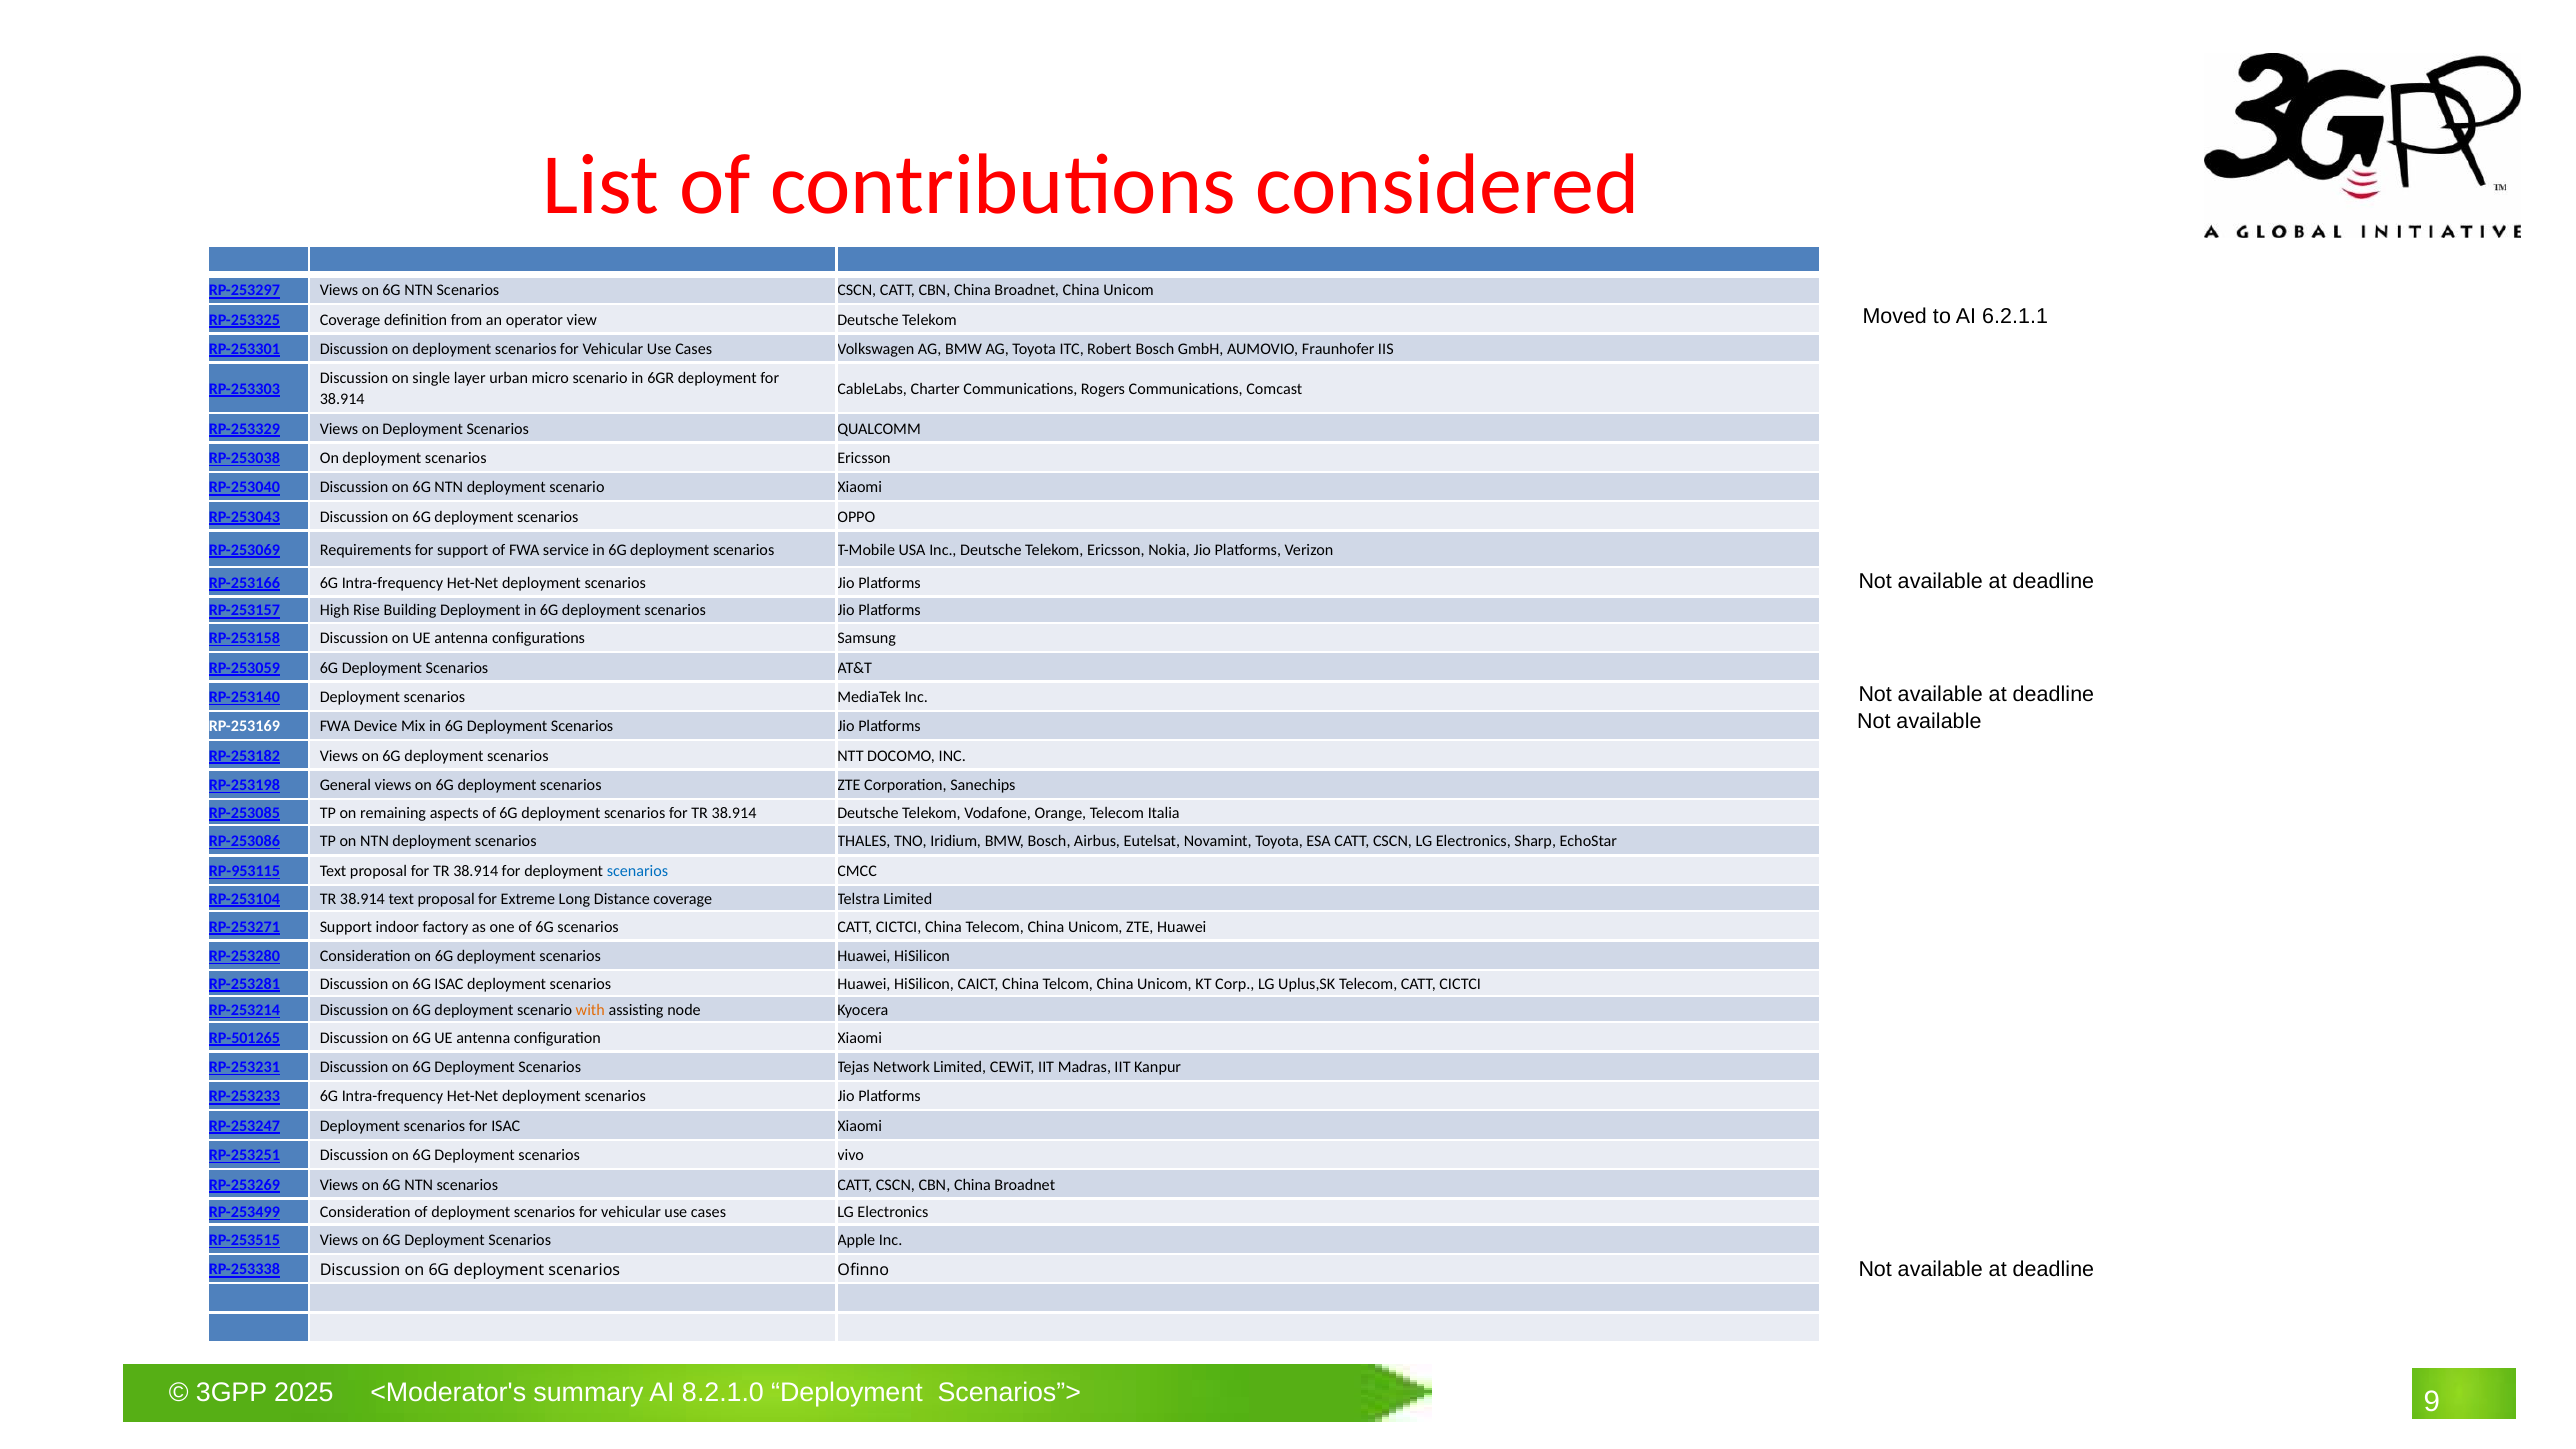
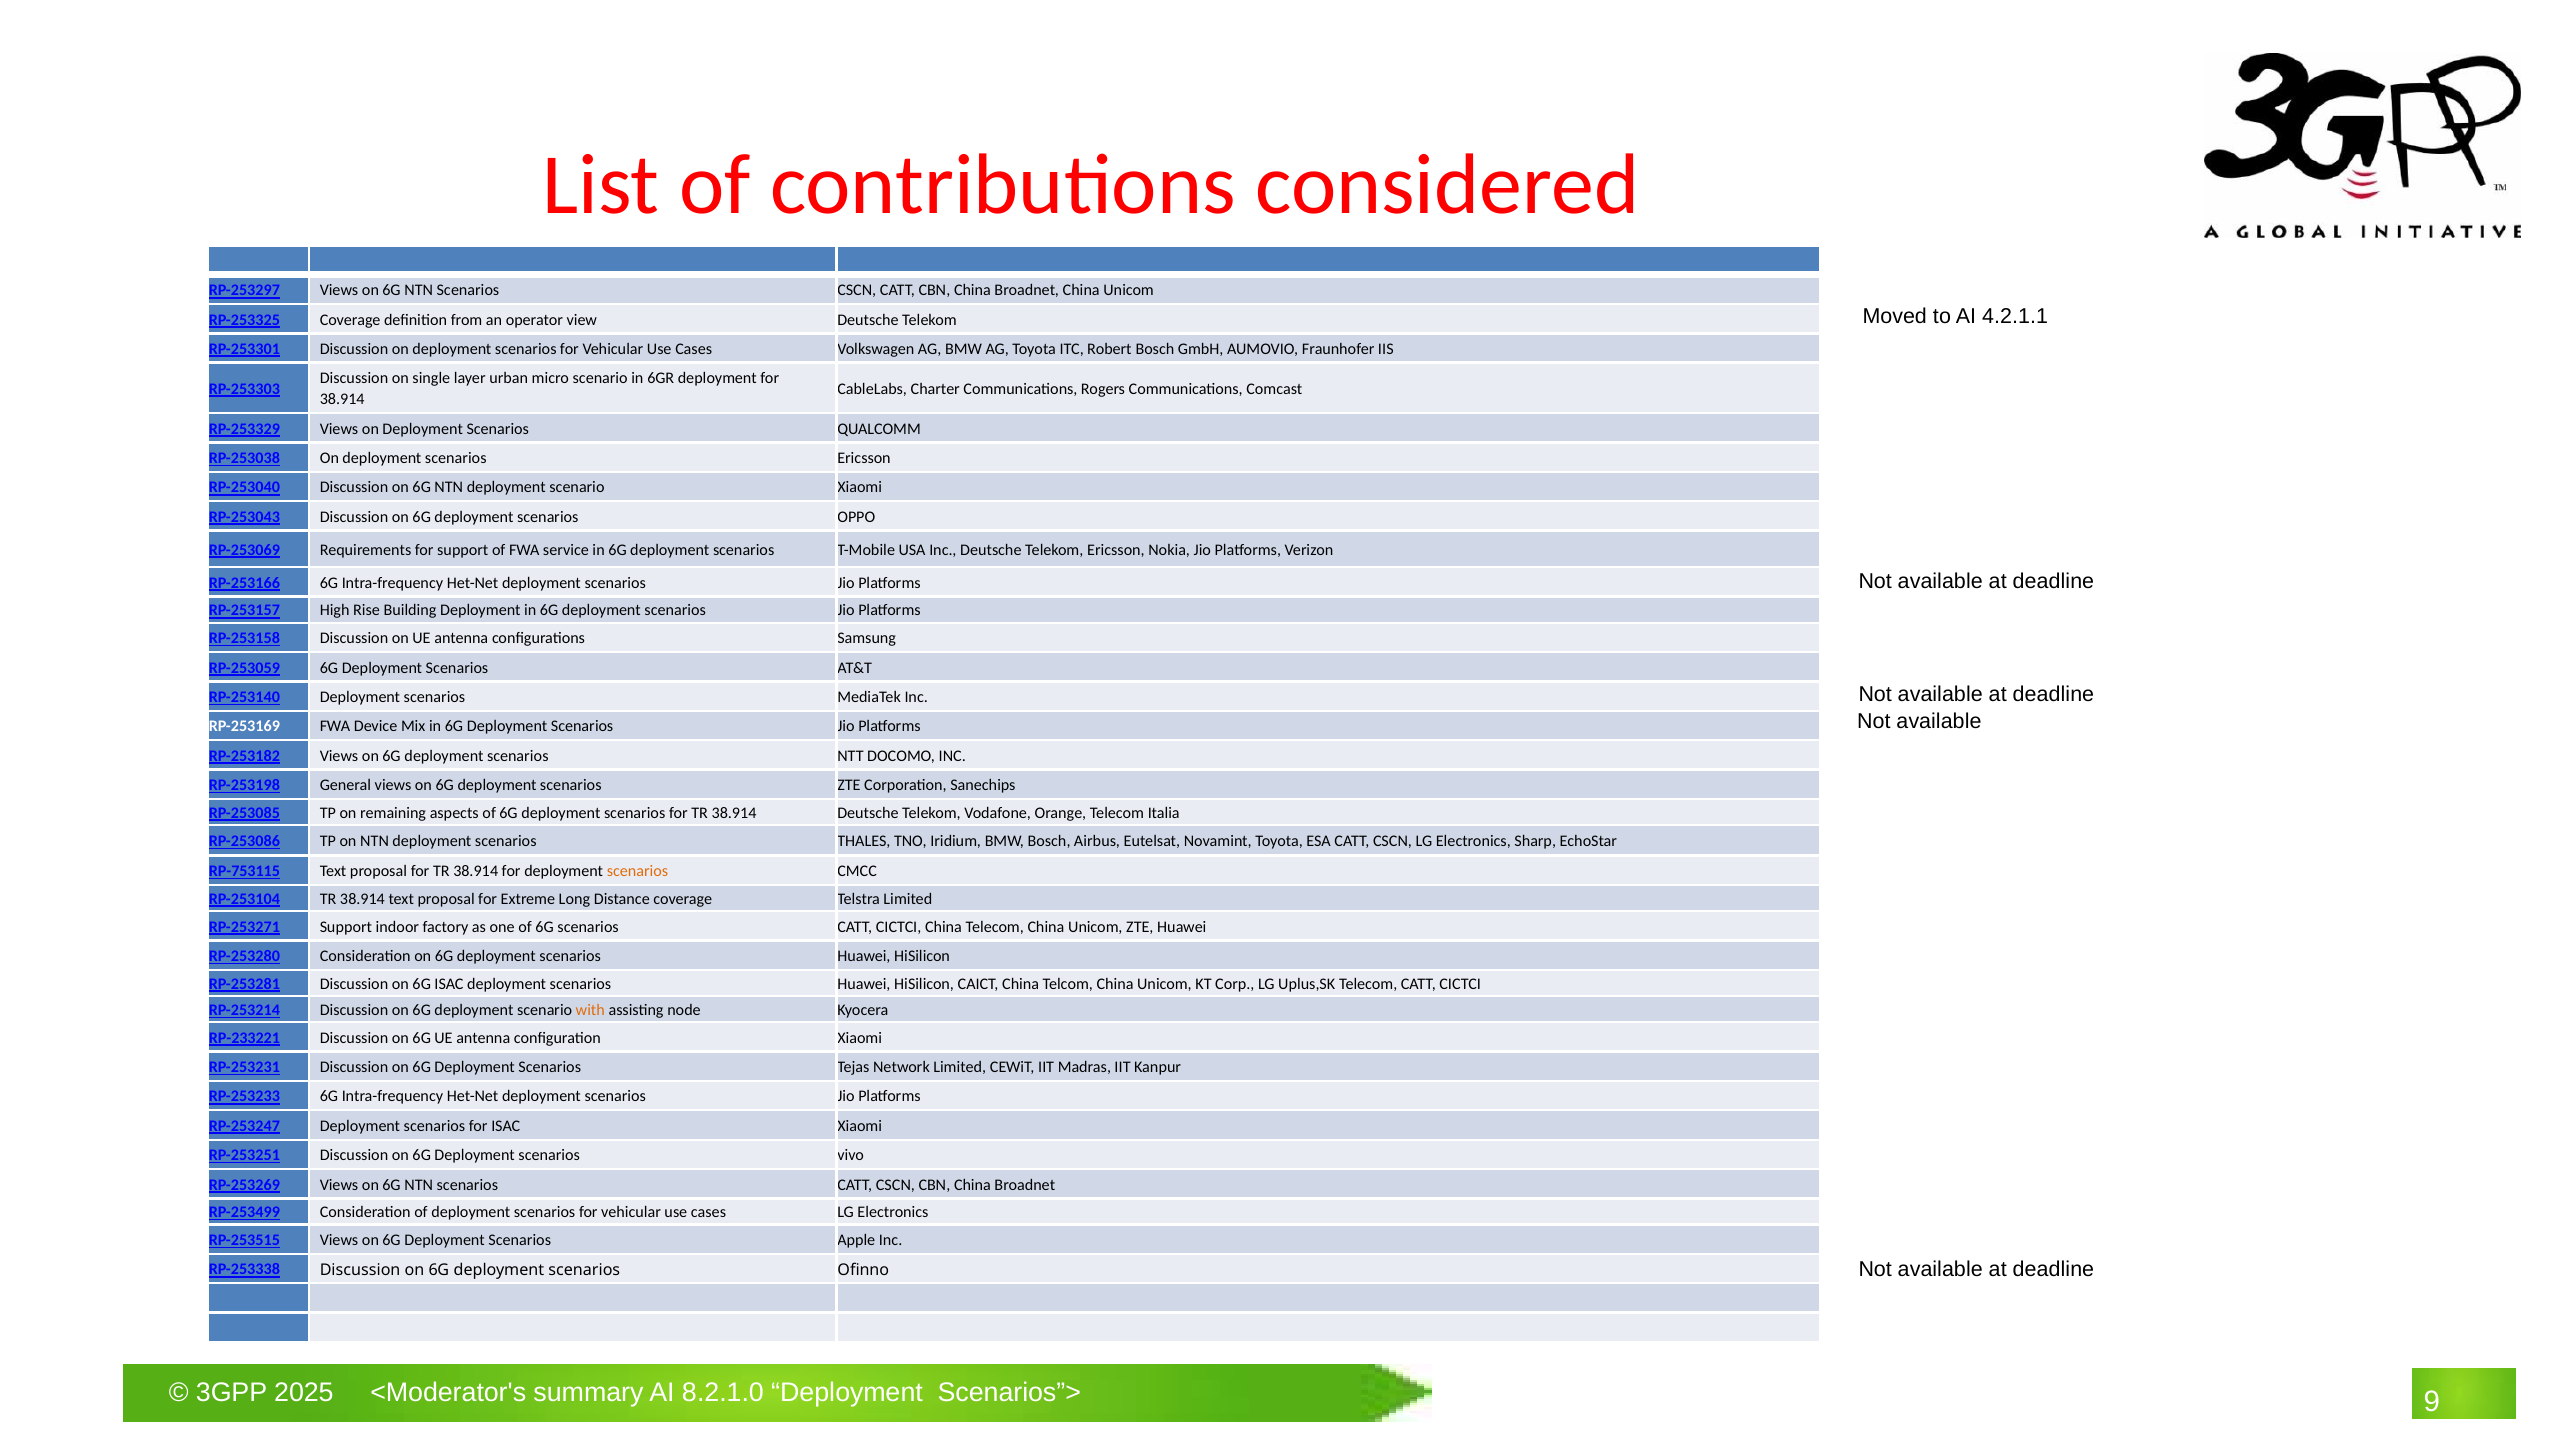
6.2.1.1: 6.2.1.1 -> 4.2.1.1 (2015, 317)
RP-953115: RP-953115 -> RP-753115 (244, 871)
scenarios colour: blue -> orange (637, 871)
RP-501265: RP-501265 -> RP-233221 (244, 1038)
